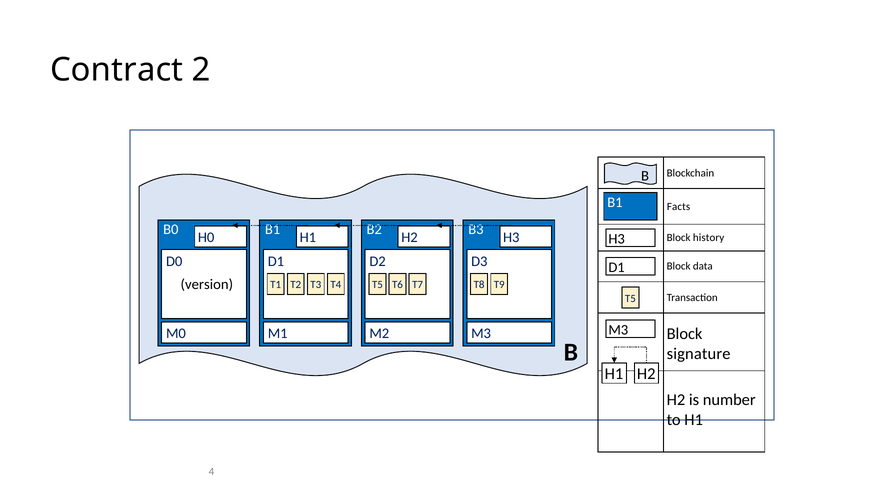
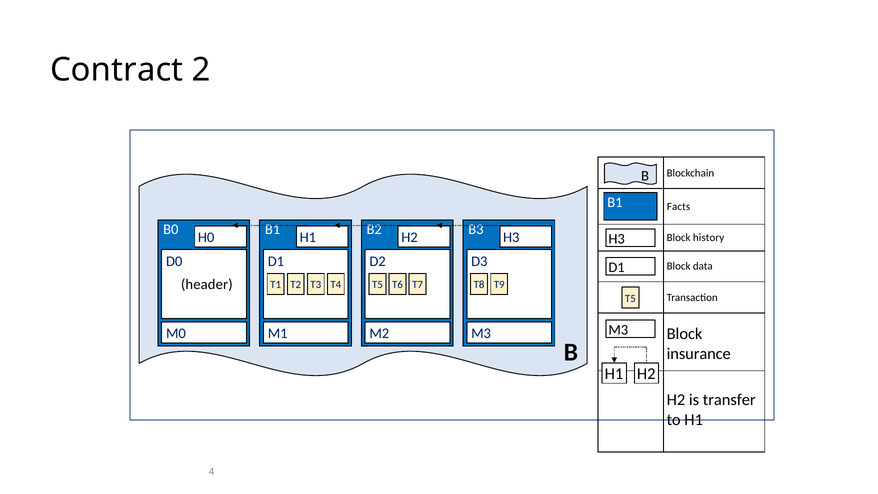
version: version -> header (207, 284)
signature: signature -> insurance (699, 354)
number: number -> transfer (729, 400)
